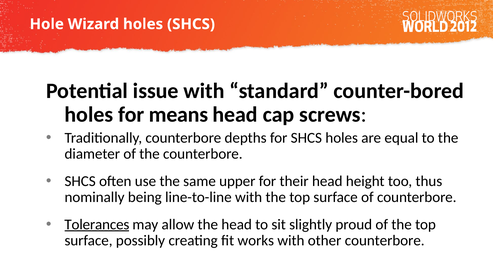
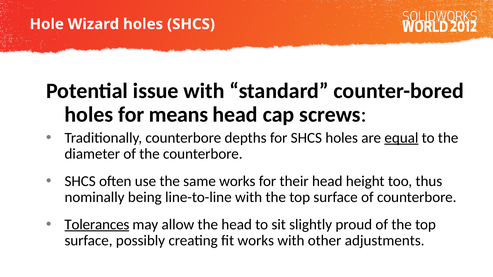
equal underline: none -> present (401, 138)
same upper: upper -> works (237, 181)
other counterbore: counterbore -> adjustments (385, 241)
